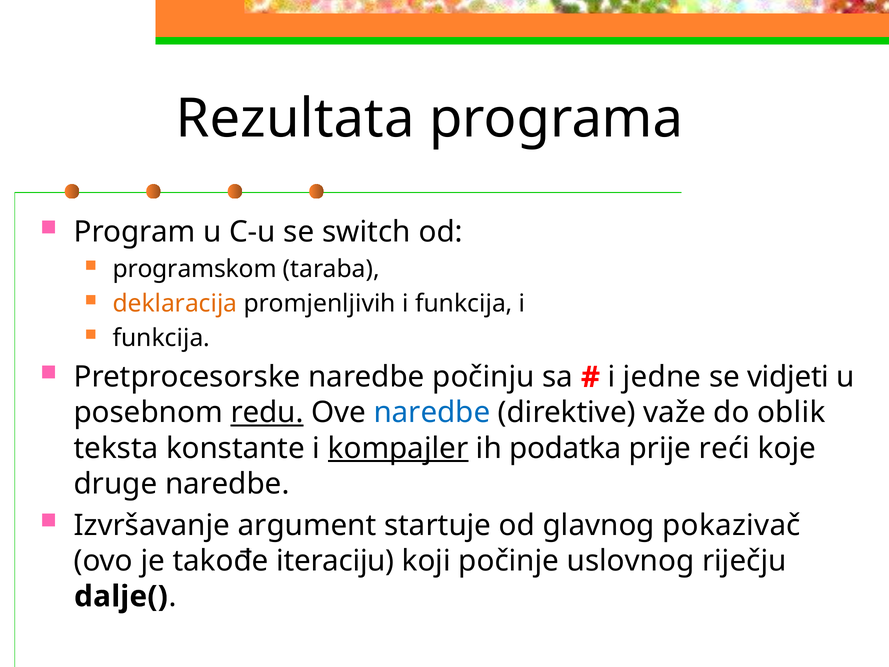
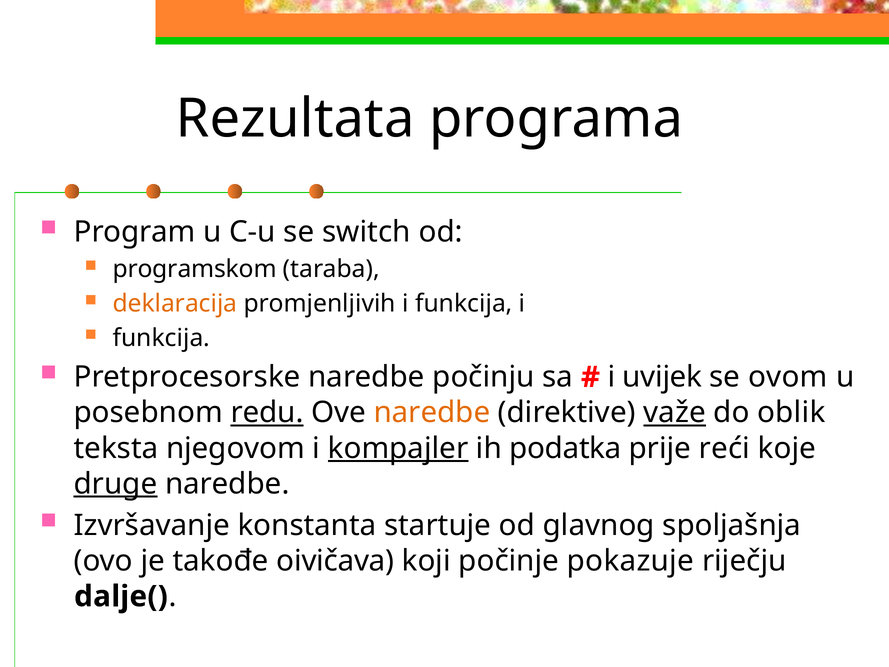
jedne: jedne -> uvijek (662, 377)
vidjeti: vidjeti -> ovom (788, 377)
naredbe colour: blue -> orange (432, 413)
važe underline: none -> present (675, 413)
konstante: konstante -> njegovom (235, 448)
druge underline: none -> present (116, 484)
argument: argument -> konstanta (307, 525)
pokazivač: pokazivač -> spoljašnja (732, 525)
iteraciju: iteraciju -> oivičava (335, 561)
uslovnog: uslovnog -> pokazuje (630, 561)
